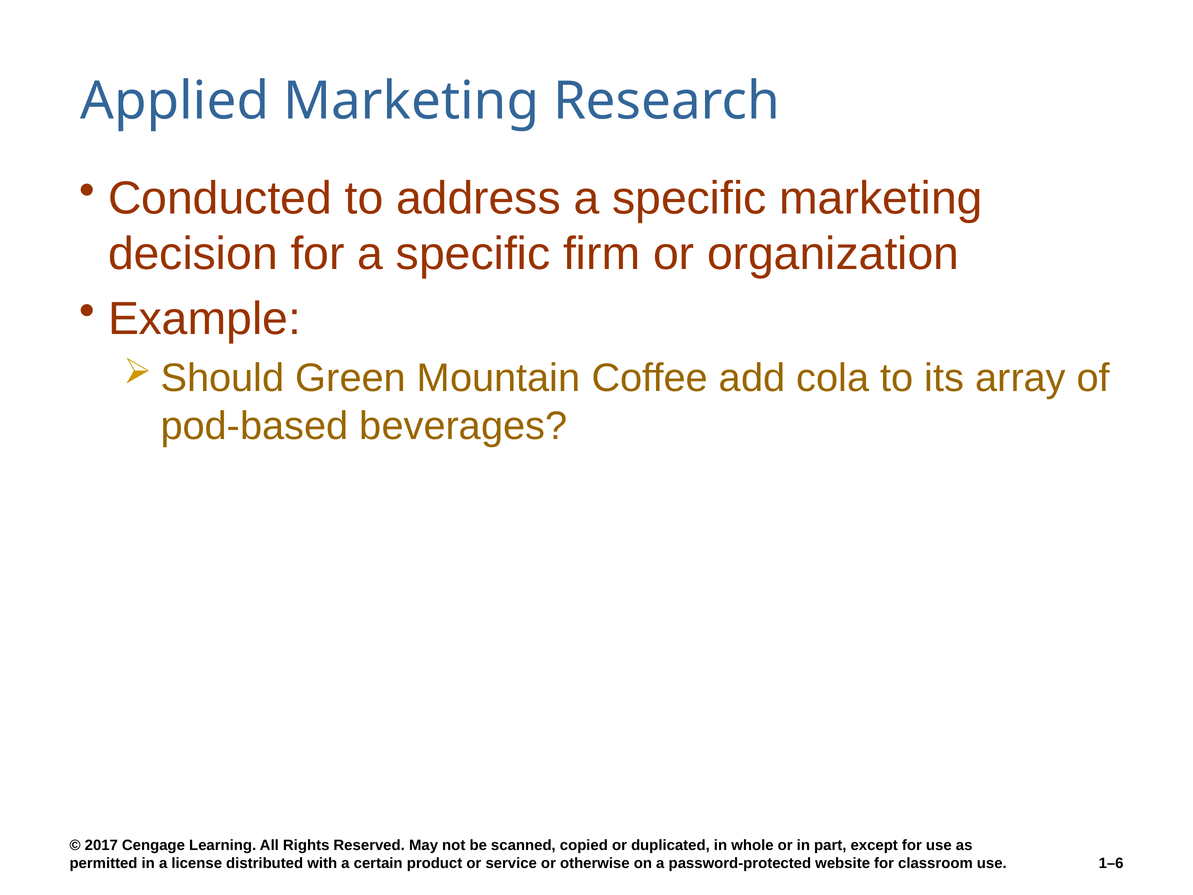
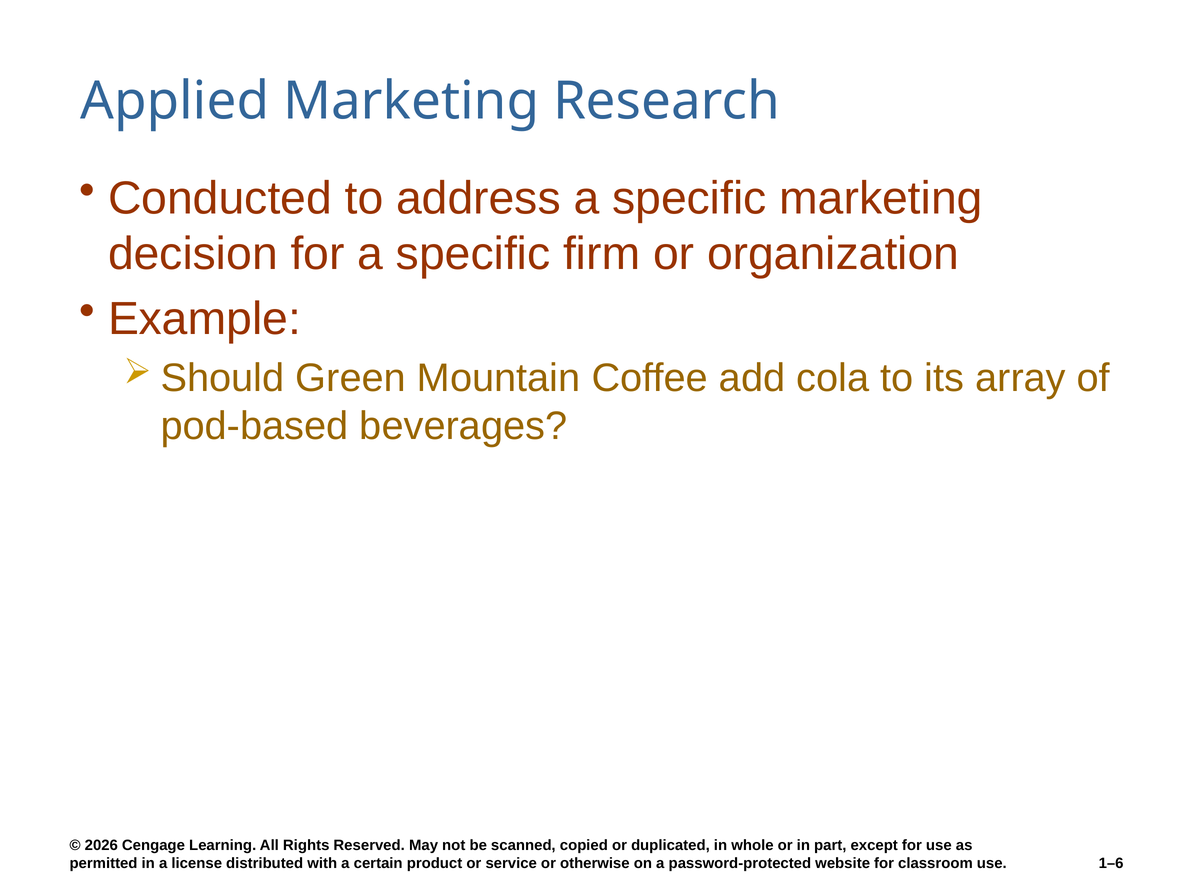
2017: 2017 -> 2026 (101, 845)
